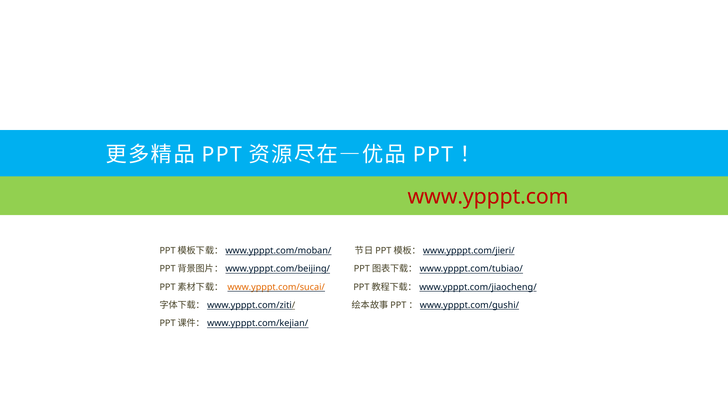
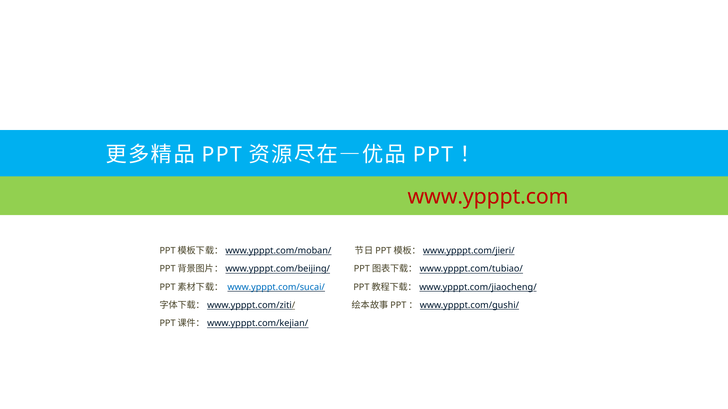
www.ypppt.com/sucai/ colour: orange -> blue (276, 287)
